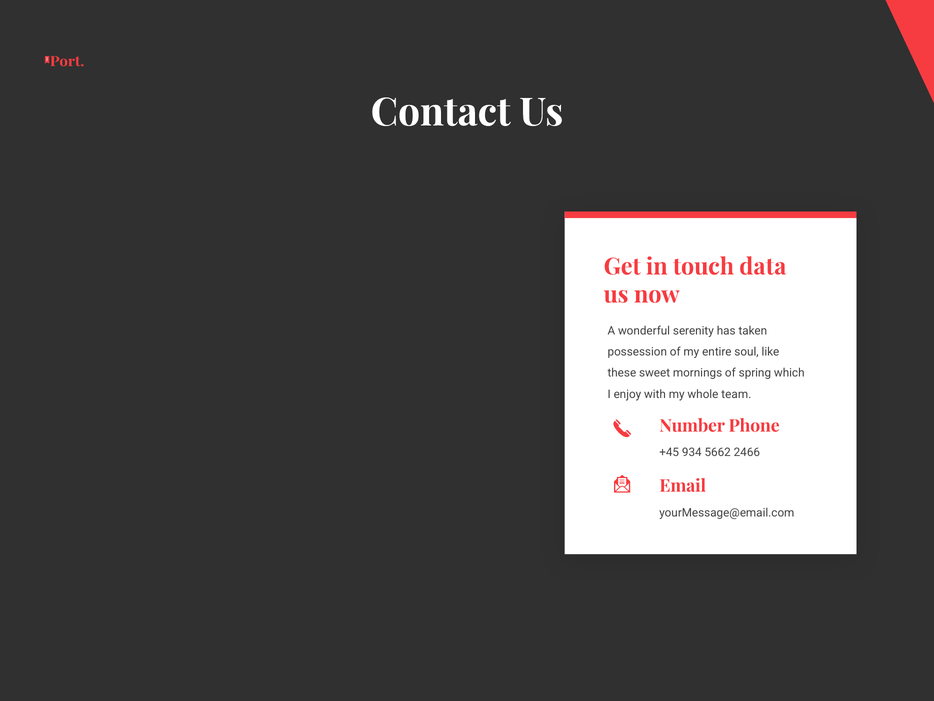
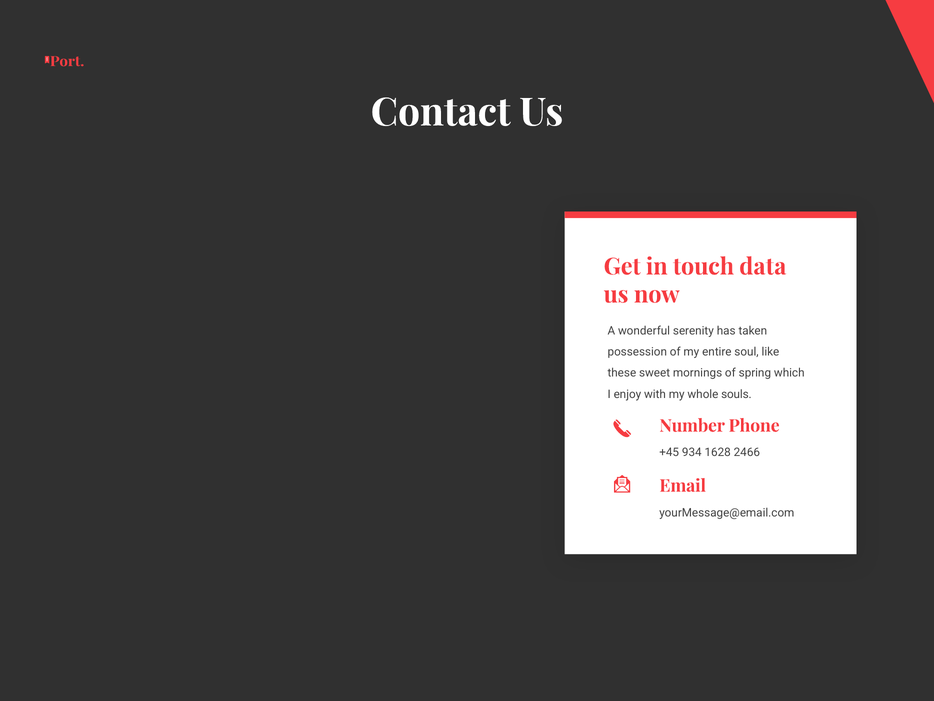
team: team -> souls (736, 394)
5662: 5662 -> 1628 (718, 452)
